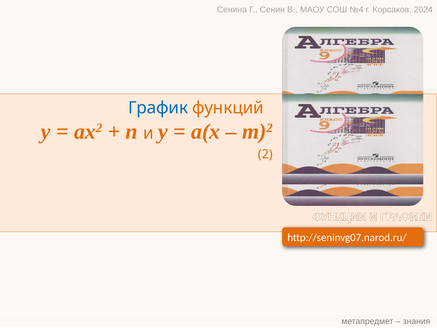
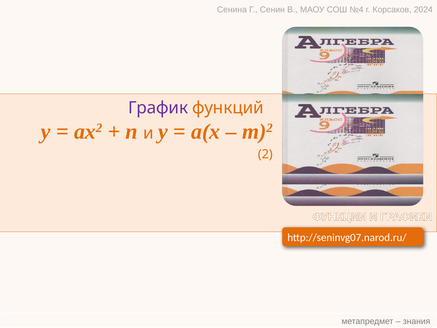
График colour: blue -> purple (158, 108)
